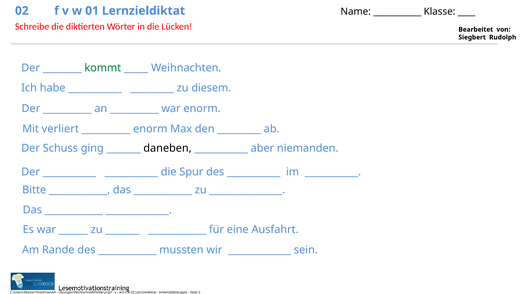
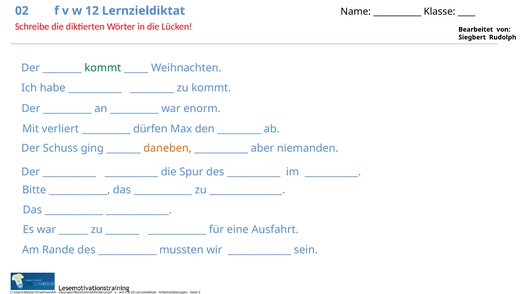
01: 01 -> 12 (92, 11)
zu diesem: diesem -> kommt (211, 88)
enorm: enorm -> dürfen (150, 129)
daneben colour: black -> orange (168, 148)
